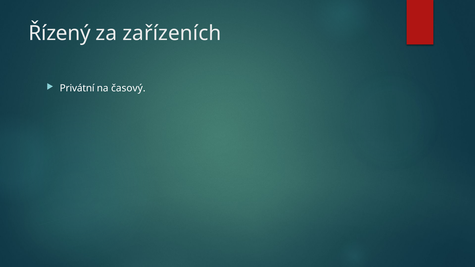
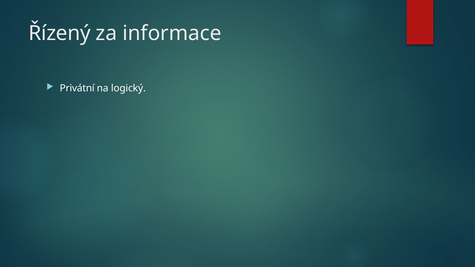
zařízeních: zařízeních -> informace (172, 33)
časový: časový -> logický (128, 88)
